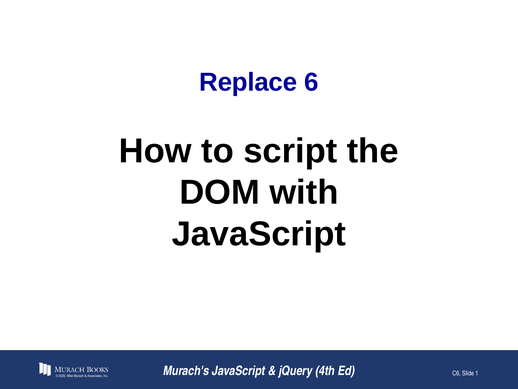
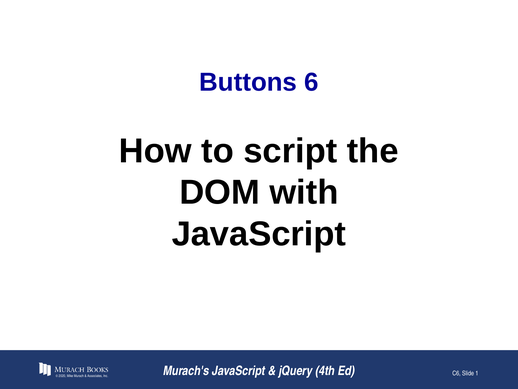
Replace: Replace -> Buttons (248, 82)
